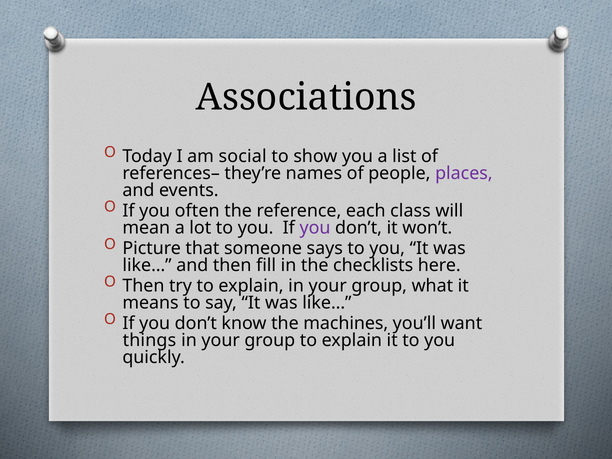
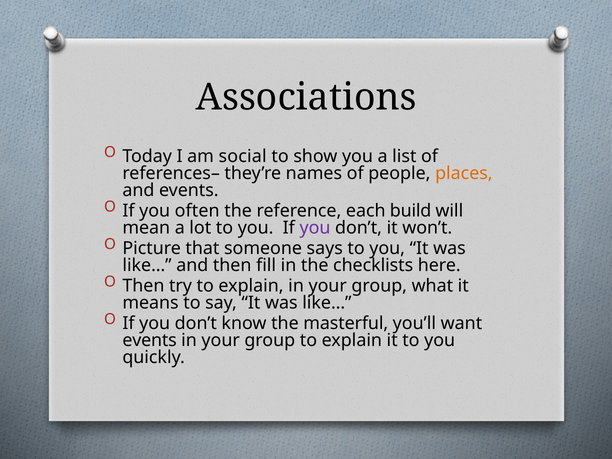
places colour: purple -> orange (464, 173)
class: class -> build (411, 211)
machines: machines -> masterful (346, 323)
things: things -> events (150, 340)
